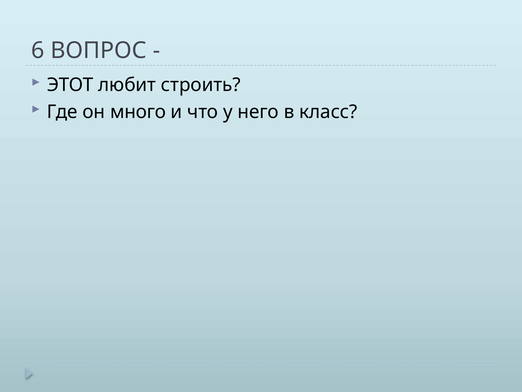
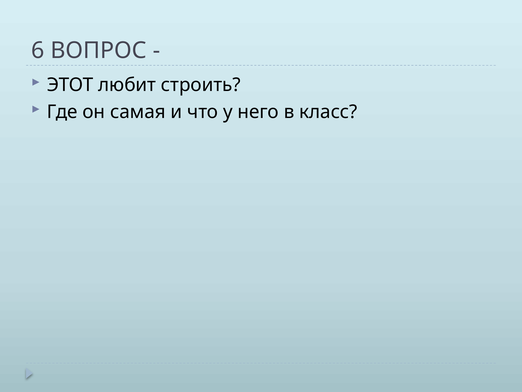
много: много -> самая (138, 112)
